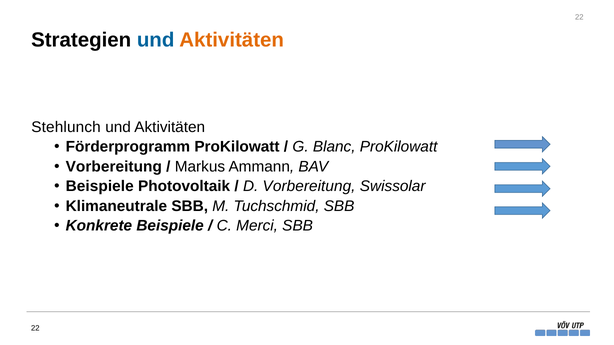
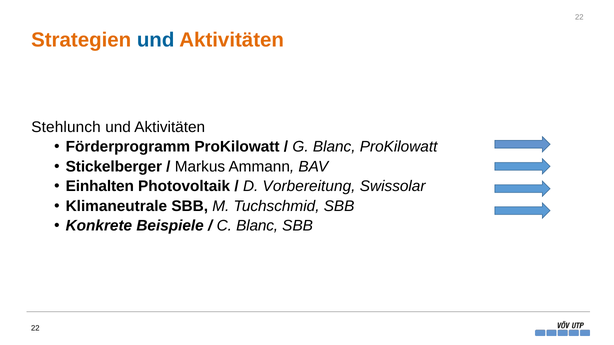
Strategien colour: black -> orange (81, 40)
Vorbereitung: Vorbereitung -> Stickelberger (114, 167)
Beispiele: Beispiele -> Einhalten (100, 187)
C Merci: Merci -> Blanc (257, 226)
